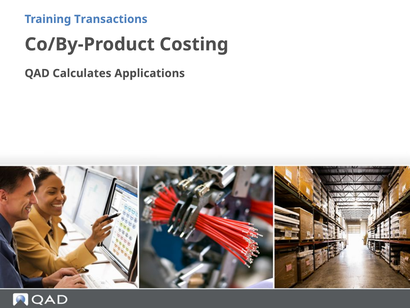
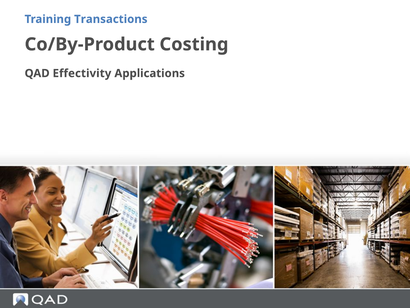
Calculates: Calculates -> Effectivity (82, 73)
